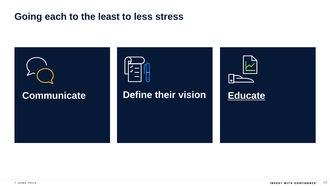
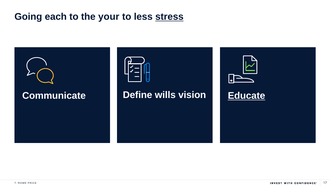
least: least -> your (109, 17)
stress underline: none -> present (169, 17)
their: their -> wills (165, 95)
